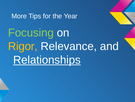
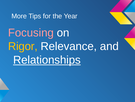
Focusing colour: light green -> pink (31, 33)
